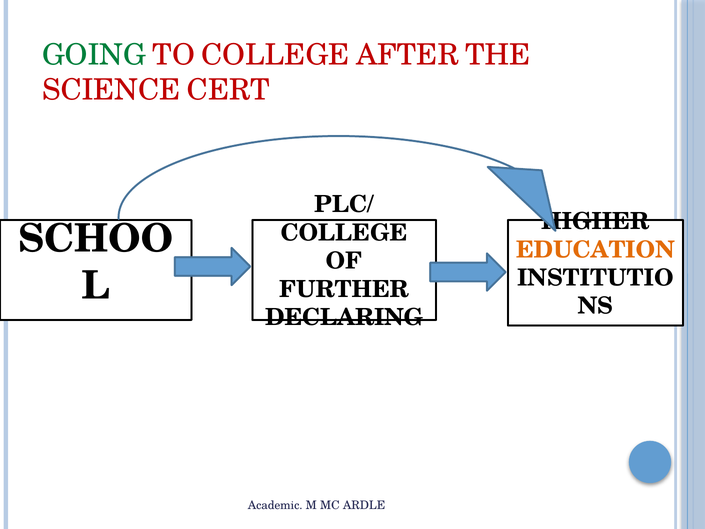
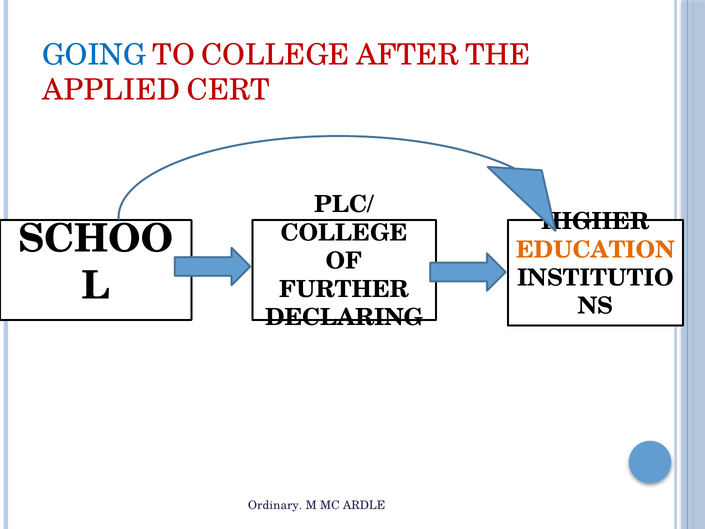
GOING colour: green -> blue (94, 55)
SCIENCE: SCIENCE -> APPLIED (111, 90)
Academic: Academic -> Ordinary (275, 505)
